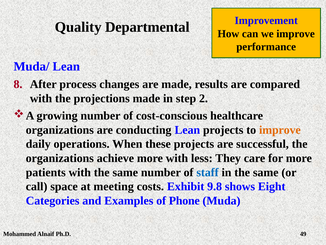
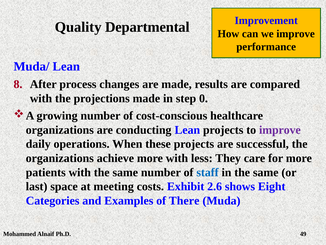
2: 2 -> 0 (203, 98)
improve colour: orange -> purple (280, 130)
call: call -> last (37, 186)
9.8: 9.8 -> 2.6 (215, 186)
Phone: Phone -> There (184, 200)
